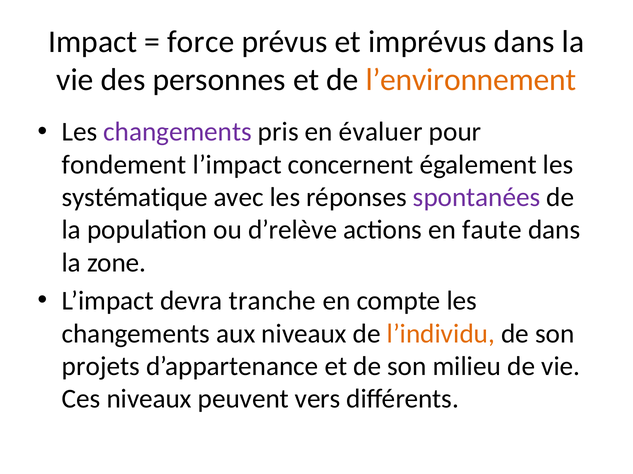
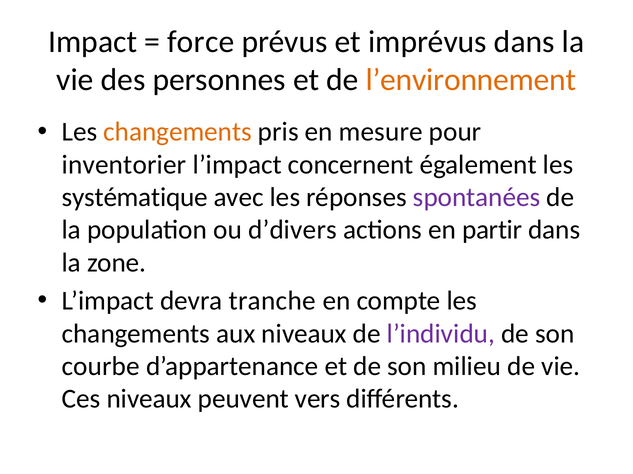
changements colour: purple -> orange (178, 132)
évaluer: évaluer -> mesure (381, 132)
fondement: fondement -> inventorier (124, 165)
d’relève: d’relève -> d’divers (292, 230)
faute: faute -> partir (492, 230)
l’individu colour: orange -> purple (441, 334)
projets: projets -> courbe (101, 367)
